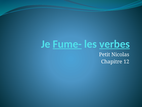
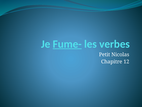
verbes underline: present -> none (115, 44)
